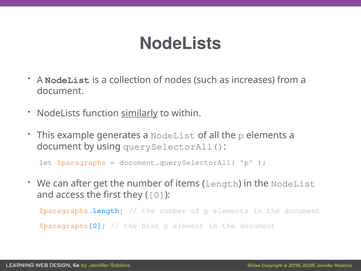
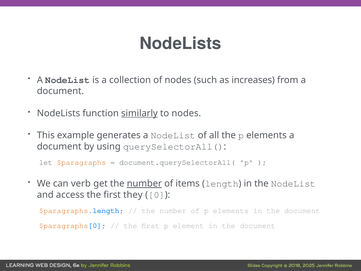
to within: within -> nodes (186, 113)
after: after -> verb (81, 183)
number underline: none -> present (144, 183)
